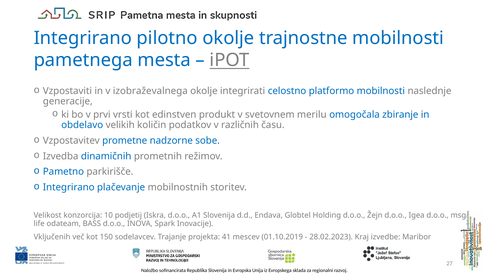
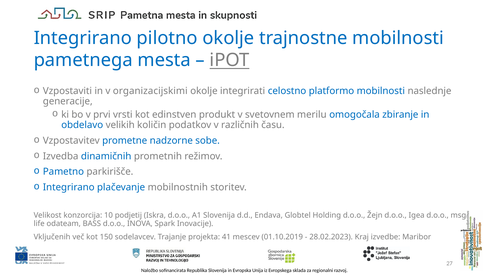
izobraževalnega: izobraževalnega -> organizacijskimi (150, 91)
